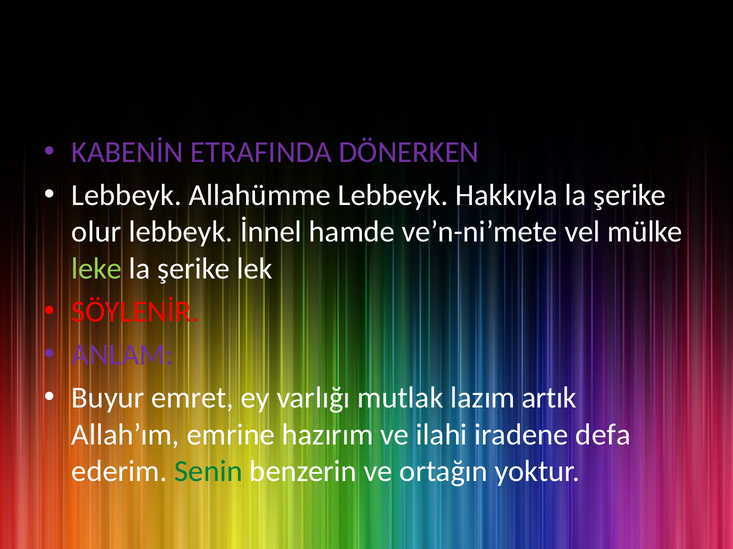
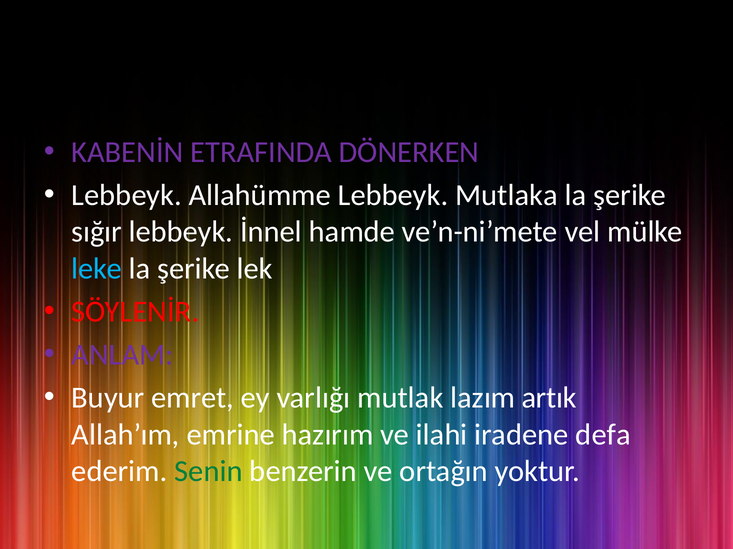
Hakkıyla: Hakkıyla -> Mutlaka (507, 196)
olur: olur -> sığır (97, 232)
leke colour: light green -> light blue (97, 269)
